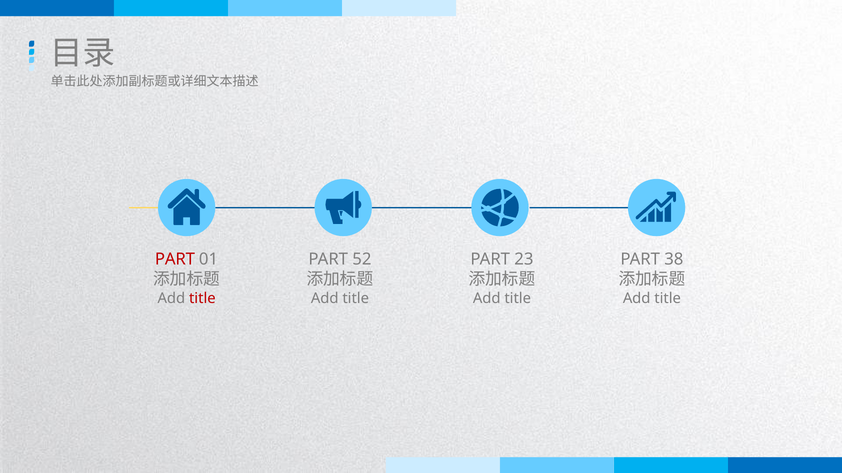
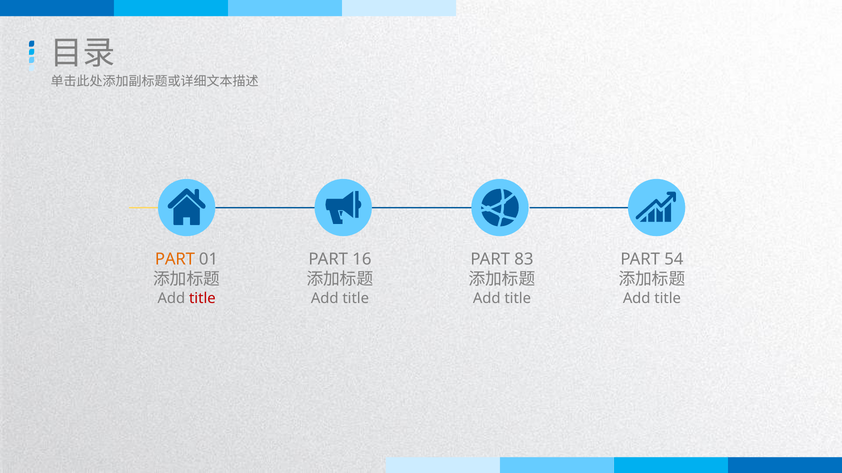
PART colour: red -> orange (175, 260)
52: 52 -> 16 (362, 260)
23: 23 -> 83 (524, 260)
38: 38 -> 54 (674, 260)
